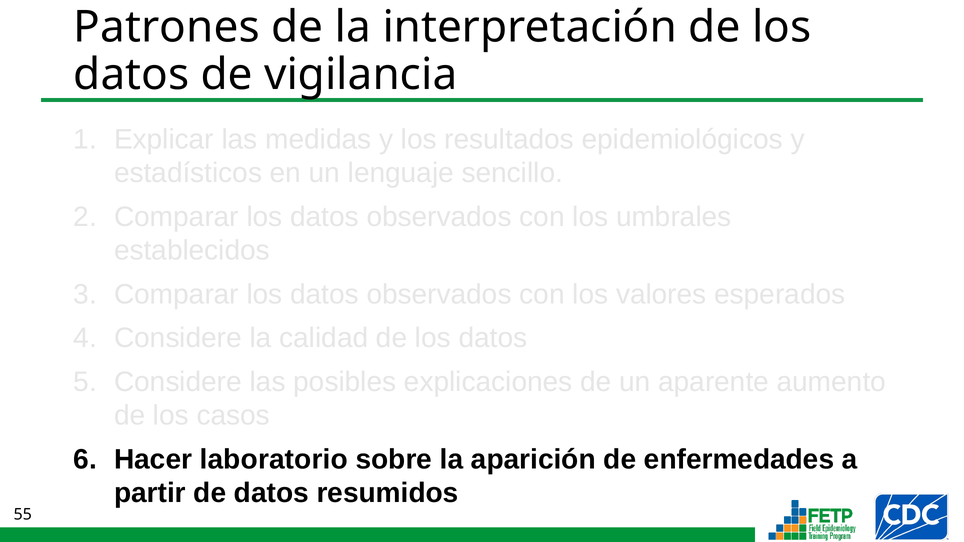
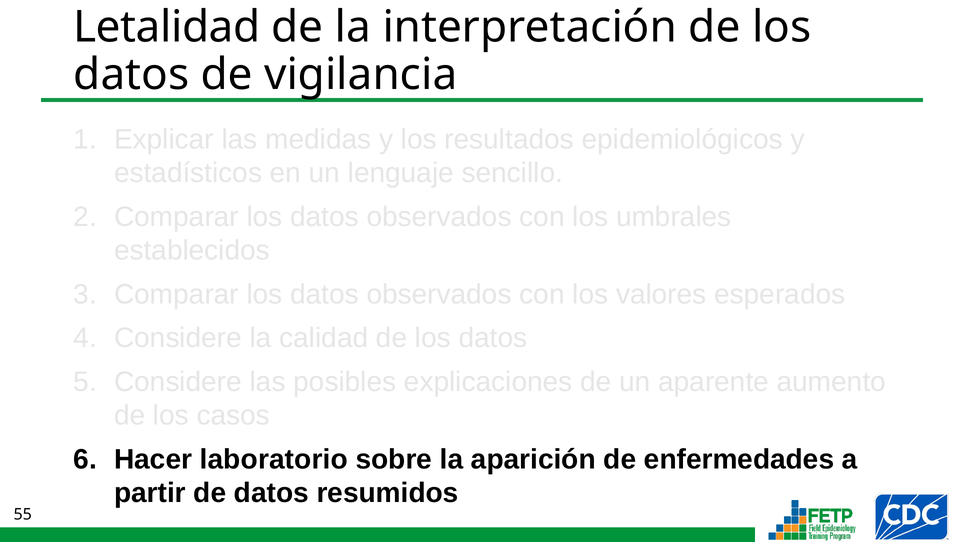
Patrones: Patrones -> Letalidad (167, 27)
